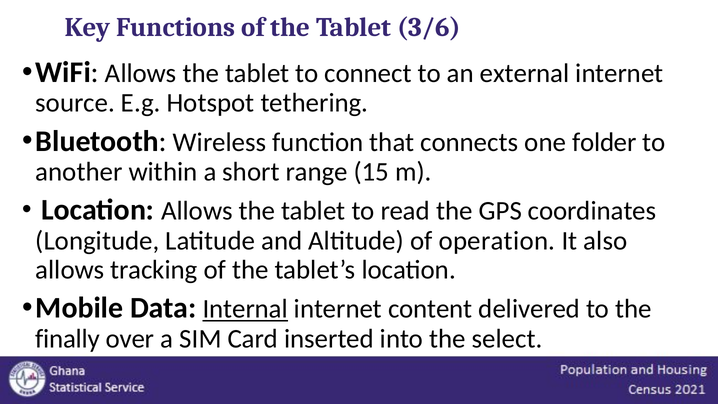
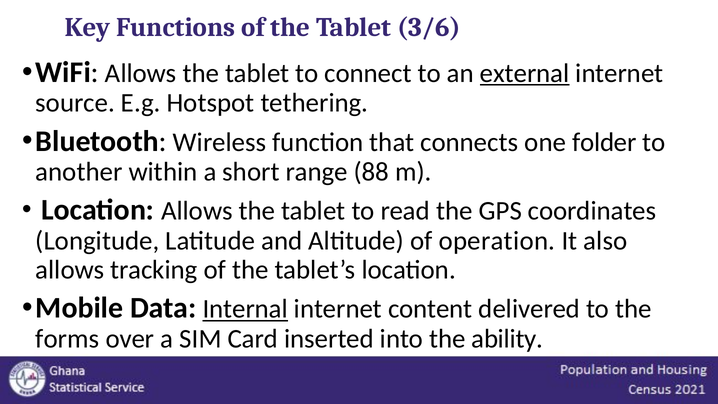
external underline: none -> present (525, 73)
15: 15 -> 88 (371, 172)
finally: finally -> forms (67, 339)
select: select -> ability (507, 339)
